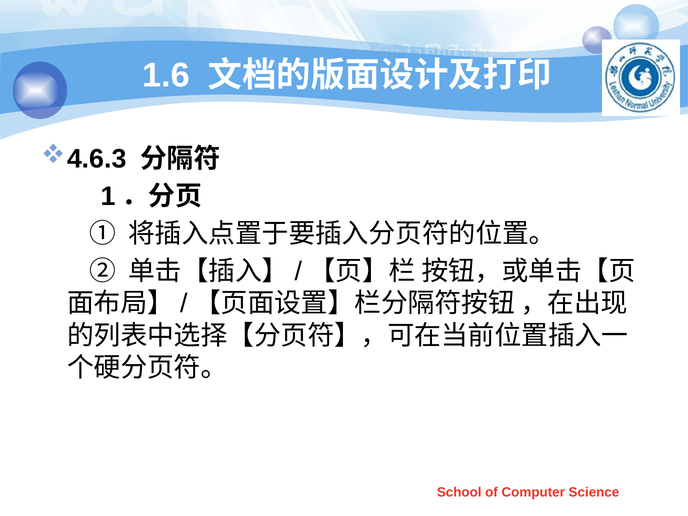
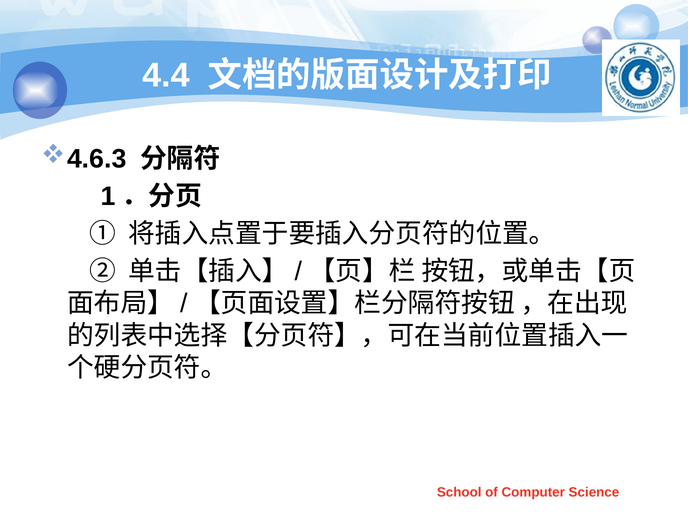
1.6: 1.6 -> 4.4 (166, 75)
